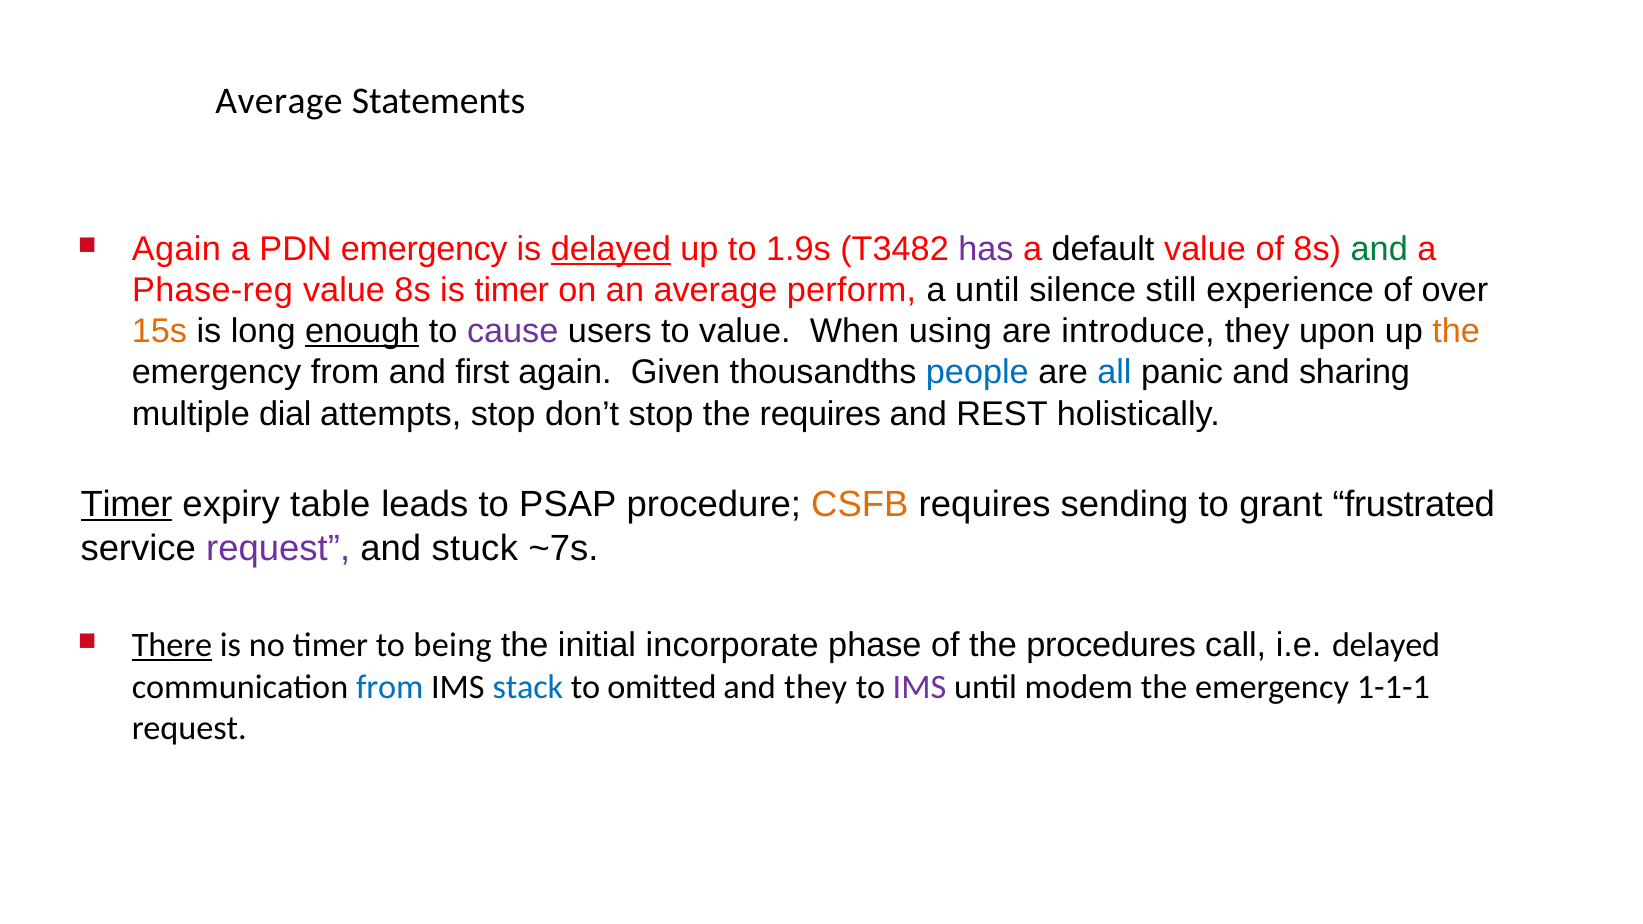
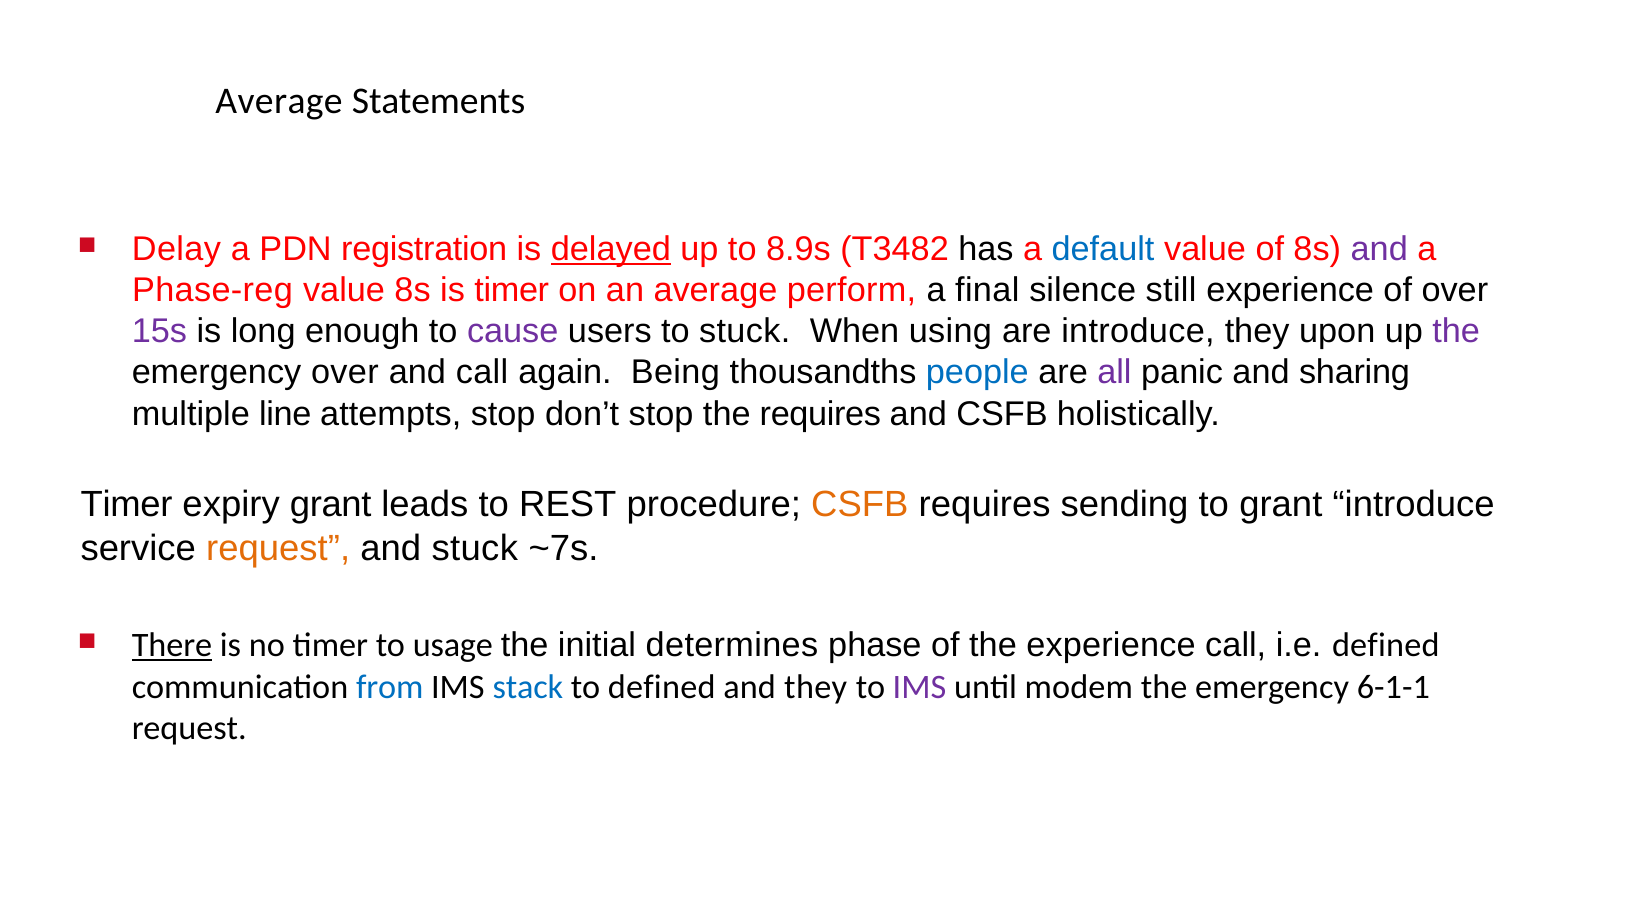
Again: Again -> Delay (176, 249)
PDN emergency: emergency -> registration (424, 249)
1.9s: 1.9s -> 8.9s (798, 249)
has colour: purple -> black (986, 249)
default colour: black -> blue (1103, 249)
and colour: green -> purple (1379, 249)
a until: until -> final (987, 291)
15s colour: orange -> purple (159, 332)
enough underline: present -> none (362, 332)
to value: value -> stuck (745, 332)
the colour: orange -> purple (1456, 332)
emergency from: from -> over (345, 373)
and first: first -> call (482, 373)
Given: Given -> Being (675, 373)
all colour: blue -> purple (1114, 373)
dial: dial -> line (285, 414)
and REST: REST -> CSFB (1002, 414)
Timer underline: present -> none (127, 505)
expiry table: table -> grant (331, 505)
PSAP: PSAP -> REST (568, 505)
grant frustrated: frustrated -> introduce (1414, 505)
request colour: purple -> orange (278, 549)
being: being -> usage (453, 646)
incorporate: incorporate -> determines (732, 646)
the procedures: procedures -> experience (1111, 646)
i.e delayed: delayed -> defined (1386, 646)
to omitted: omitted -> defined (662, 687)
1-1-1: 1-1-1 -> 6-1-1 (1393, 687)
